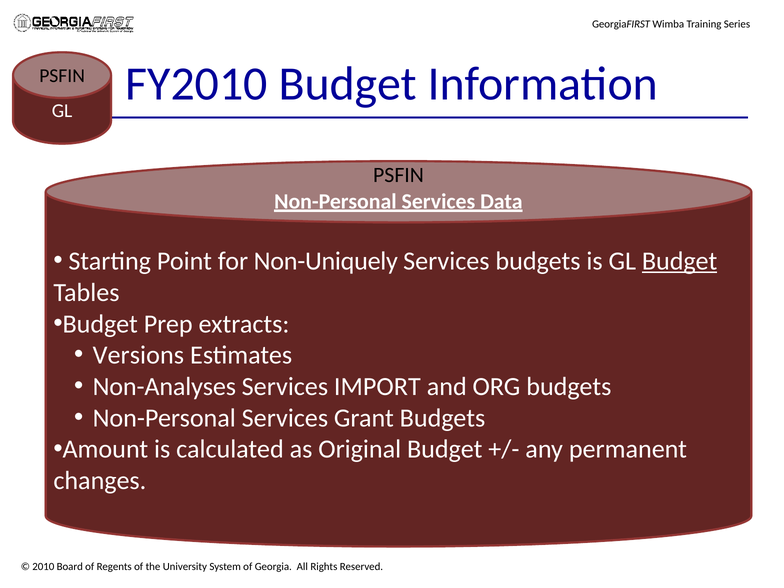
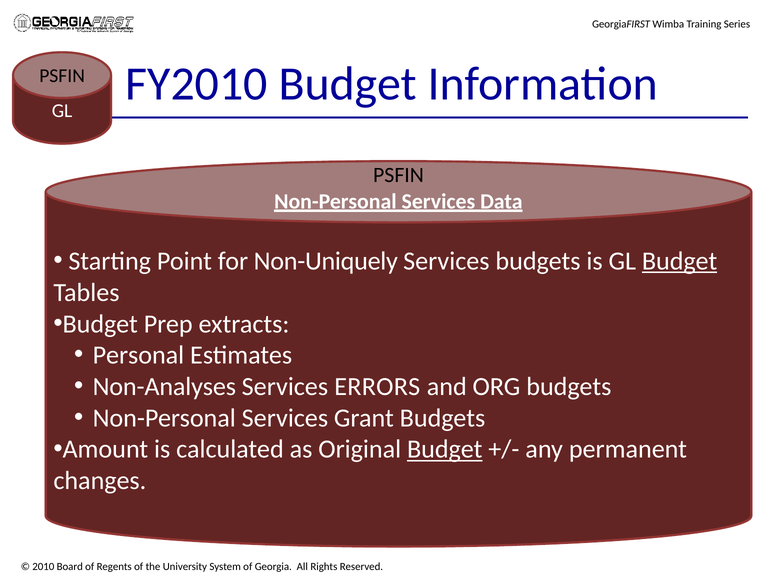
Versions: Versions -> Personal (138, 355)
IMPORT: IMPORT -> ERRORS (377, 387)
Budget underline: none -> present (445, 449)
